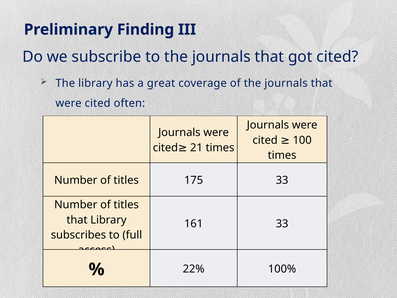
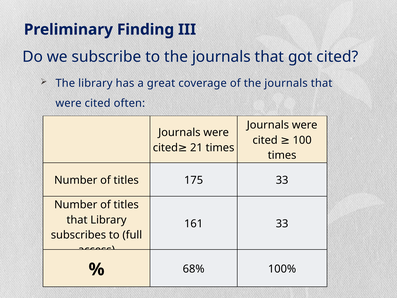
22%: 22% -> 68% (194, 269)
